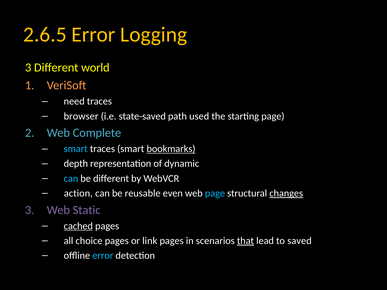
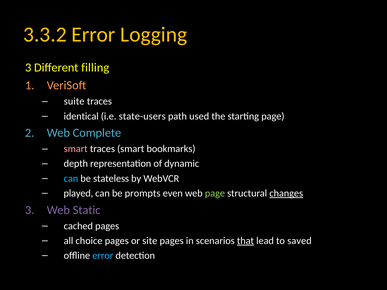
2.6.5: 2.6.5 -> 3.3.2 (45, 35)
world: world -> filling (95, 68)
need: need -> suite (74, 101)
browser: browser -> identical (81, 116)
state-saved: state-saved -> state-users (142, 116)
smart colour: light blue -> pink (76, 149)
bookmarks underline: present -> none (171, 149)
be different: different -> stateless (111, 179)
action: action -> played (78, 193)
reusable: reusable -> prompts (143, 193)
page colour: light blue -> light green (215, 193)
cached underline: present -> none (78, 226)
link: link -> site (150, 241)
